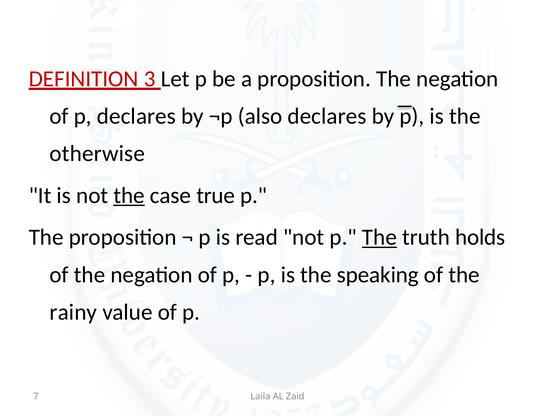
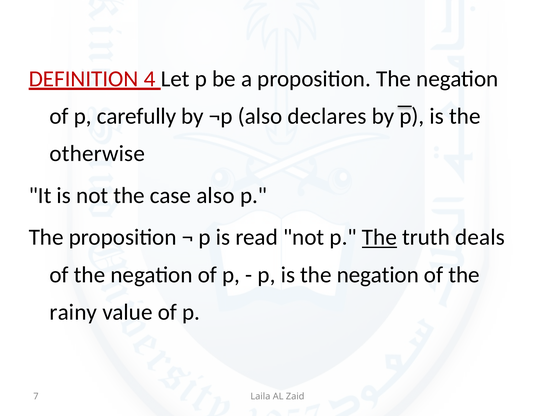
3: 3 -> 4 (150, 79)
p declares: declares -> carefully (137, 116)
the underline: present -> none (129, 196)
case true: true -> also (215, 196)
holds: holds -> deals (480, 238)
is the speaking: speaking -> negation (378, 275)
